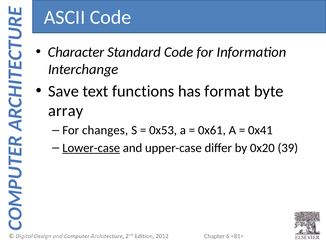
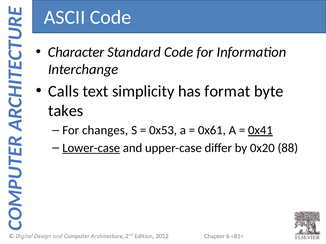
Save: Save -> Calls (63, 91)
functions: functions -> simplicity (143, 91)
array: array -> takes (66, 111)
0x41 underline: none -> present (260, 131)
39: 39 -> 88 (288, 148)
